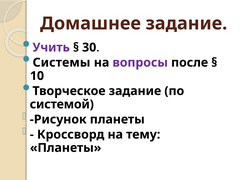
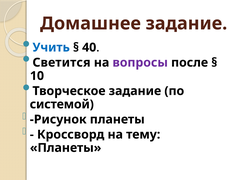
Учить colour: purple -> blue (51, 47)
30: 30 -> 40 (89, 47)
Системы: Системы -> Светится (61, 63)
